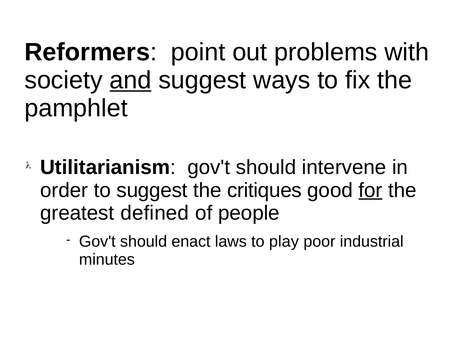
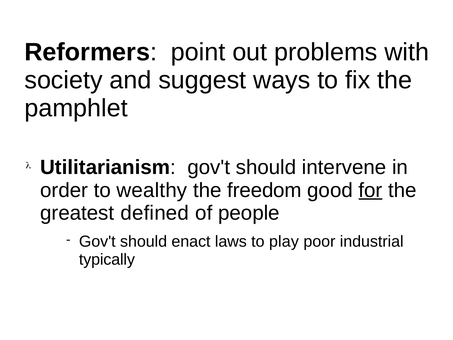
and underline: present -> none (130, 80)
to suggest: suggest -> wealthy (152, 190)
critiques: critiques -> freedom (264, 190)
minutes: minutes -> typically (107, 259)
